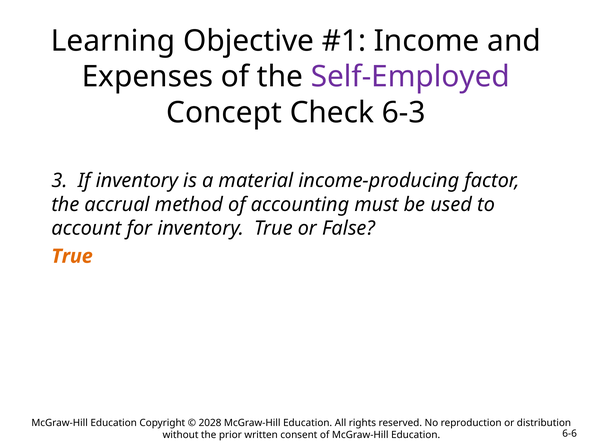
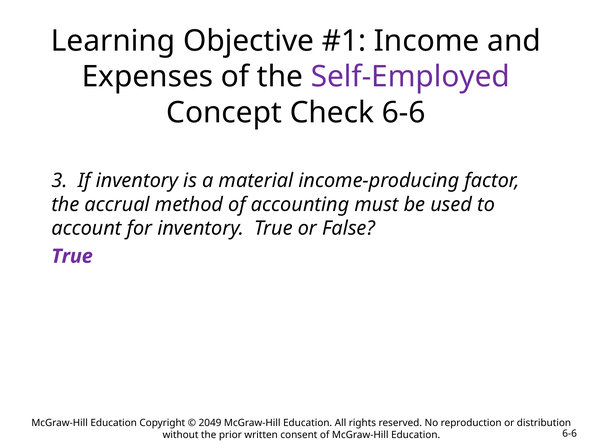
Check 6-3: 6-3 -> 6-6 (404, 113)
True colour: orange -> purple (72, 256)
2028: 2028 -> 2049 (210, 423)
